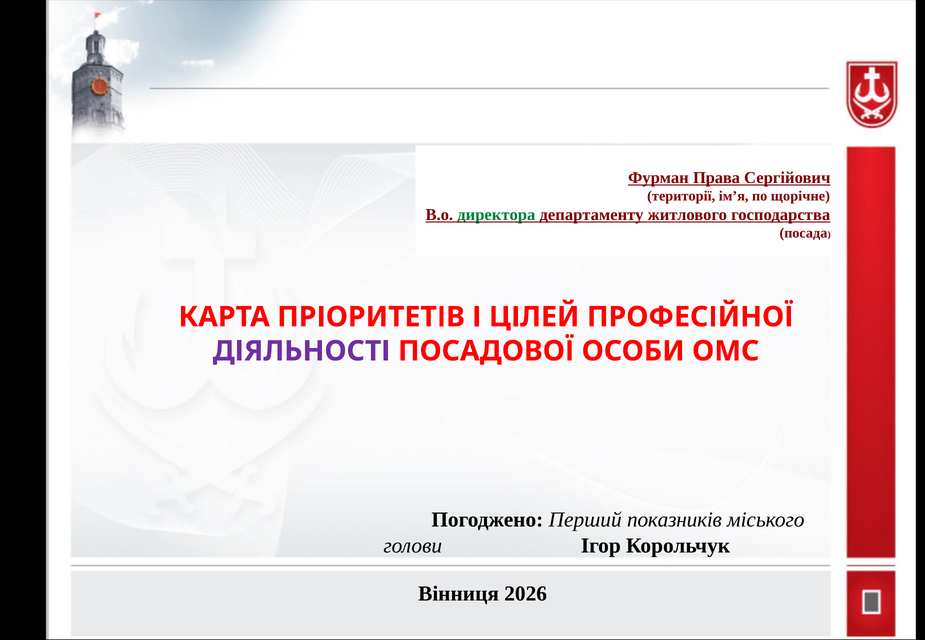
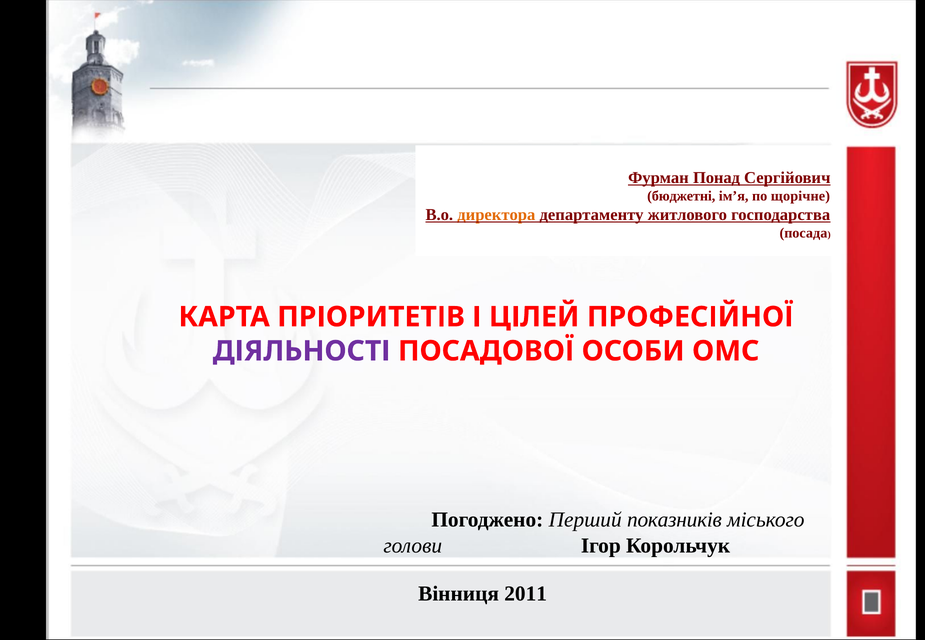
Права: Права -> Понад (717, 178)
території: території -> бюджетні (681, 196)
директора colour: green -> orange (496, 215)
2026: 2026 -> 2011 (526, 594)
